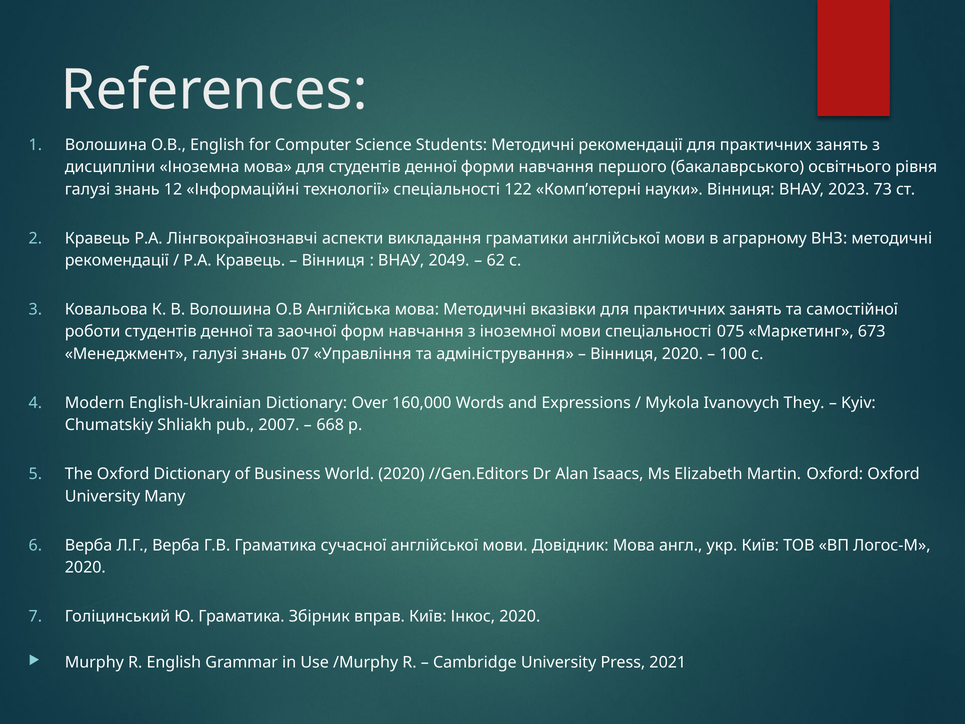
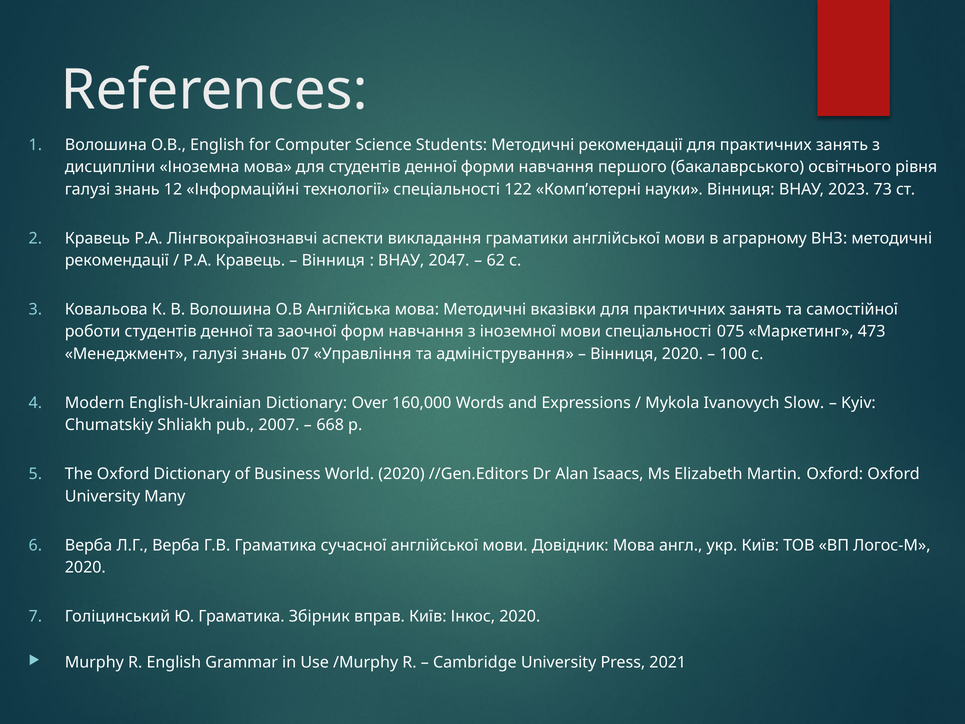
2049: 2049 -> 2047 (449, 260)
673: 673 -> 473 (872, 332)
They: They -> Slow (804, 403)
